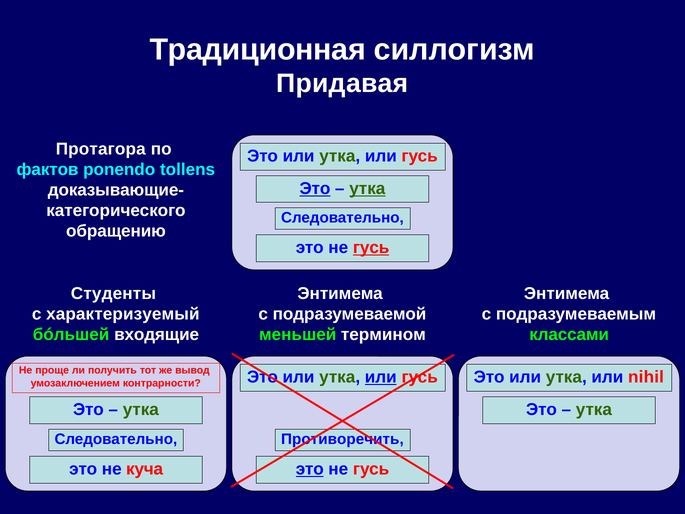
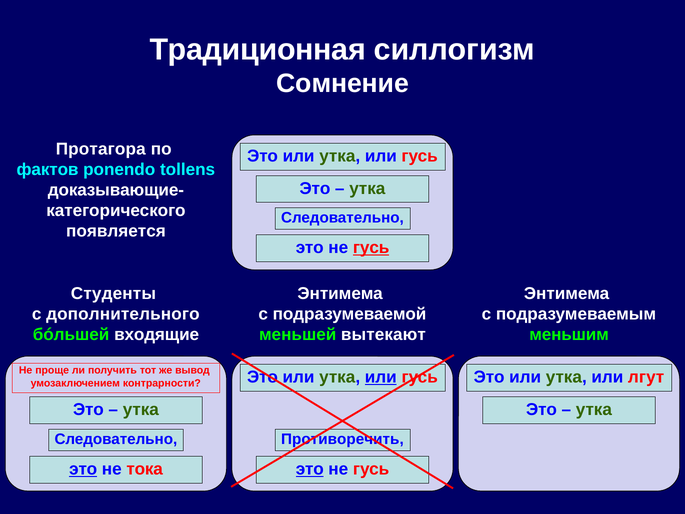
Придавая: Придавая -> Сомнение (343, 83)
Это underline: present -> none (315, 188)
утка underline: present -> none (367, 188)
обращению: обращению -> появляется (116, 231)
характеризуемый: характеризуемый -> дополнительного (123, 314)
термином: термином -> вытекают (383, 335)
классами: классами -> меньшим (569, 335)
nihil: nihil -> лгут (646, 377)
это underline: none -> present (83, 469)
куча: куча -> тока (145, 469)
